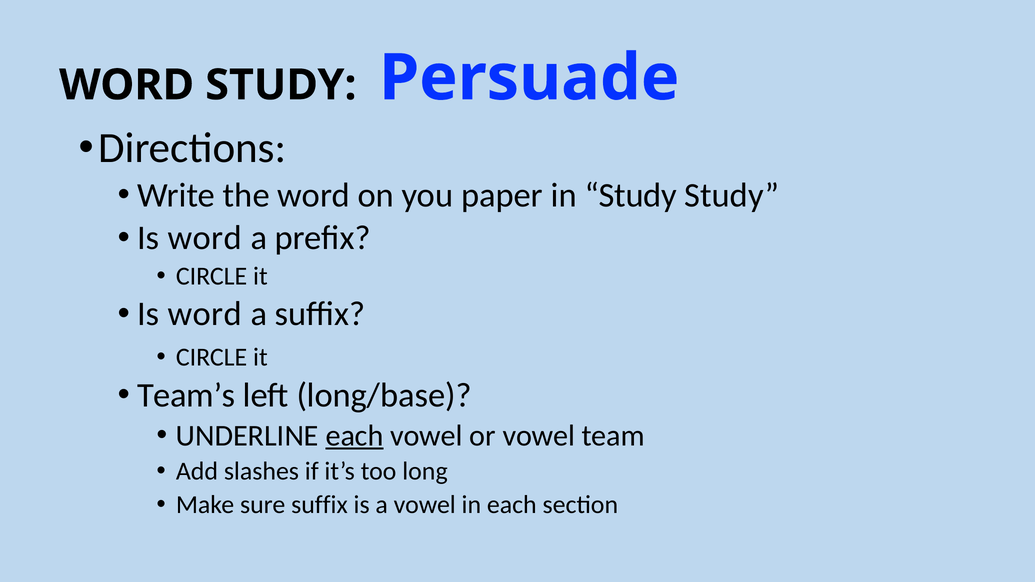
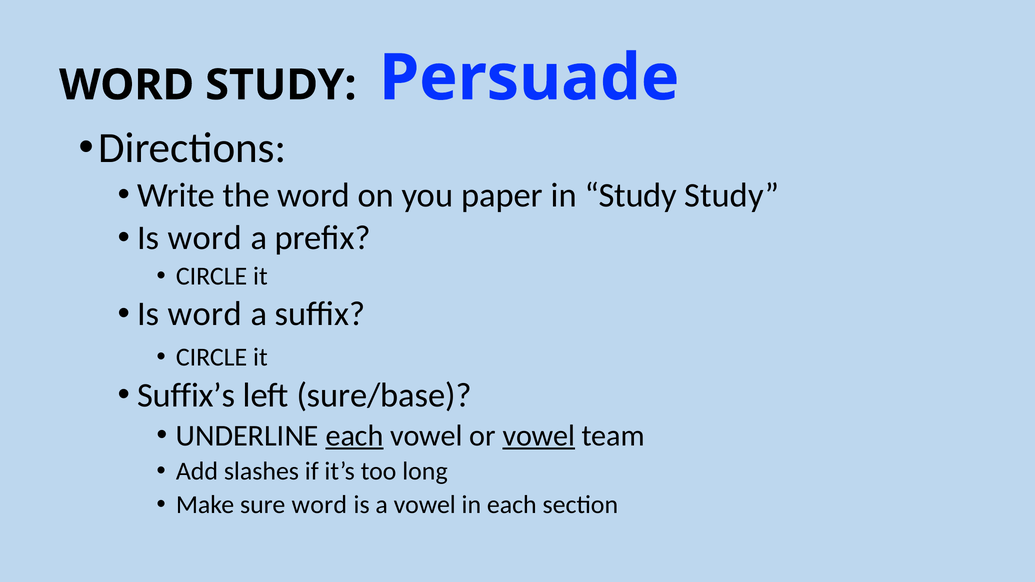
Team’s: Team’s -> Suffix’s (186, 395)
long/base: long/base -> sure/base (384, 395)
vowel underline: none -> present (539, 436)
sure suffix: suffix -> word (319, 505)
